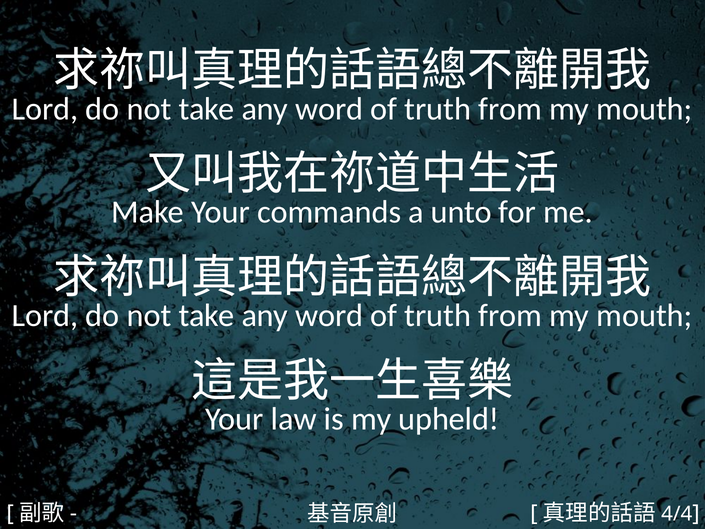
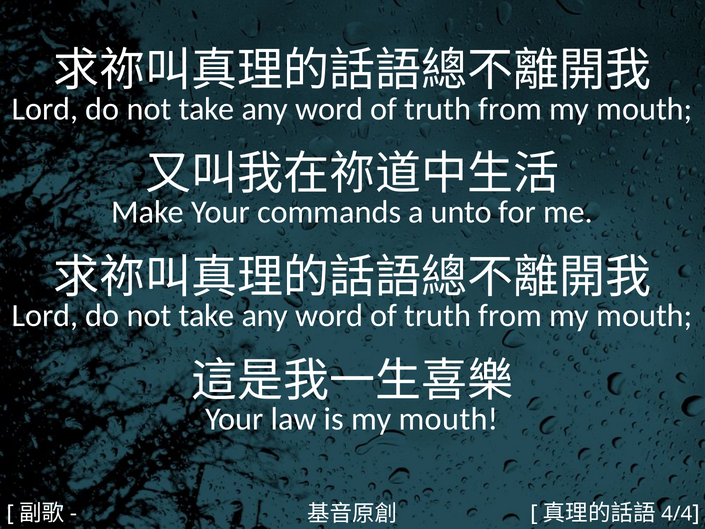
is my upheld: upheld -> mouth (449, 419)
